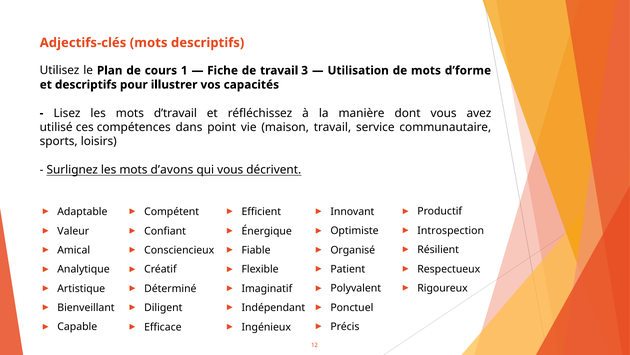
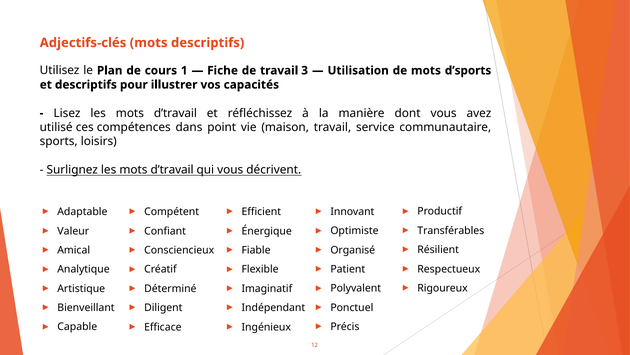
d’forme: d’forme -> d’sports (468, 70)
Surlignez les mots d’avons: d’avons -> d’travail (172, 170)
Introspection: Introspection -> Transférables (451, 230)
